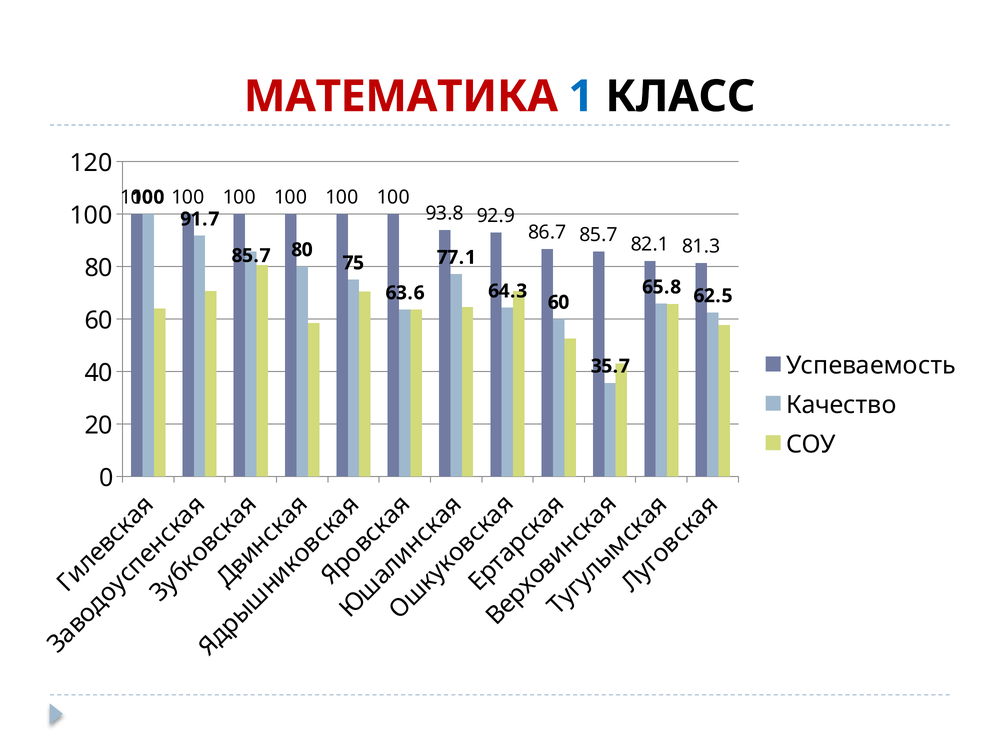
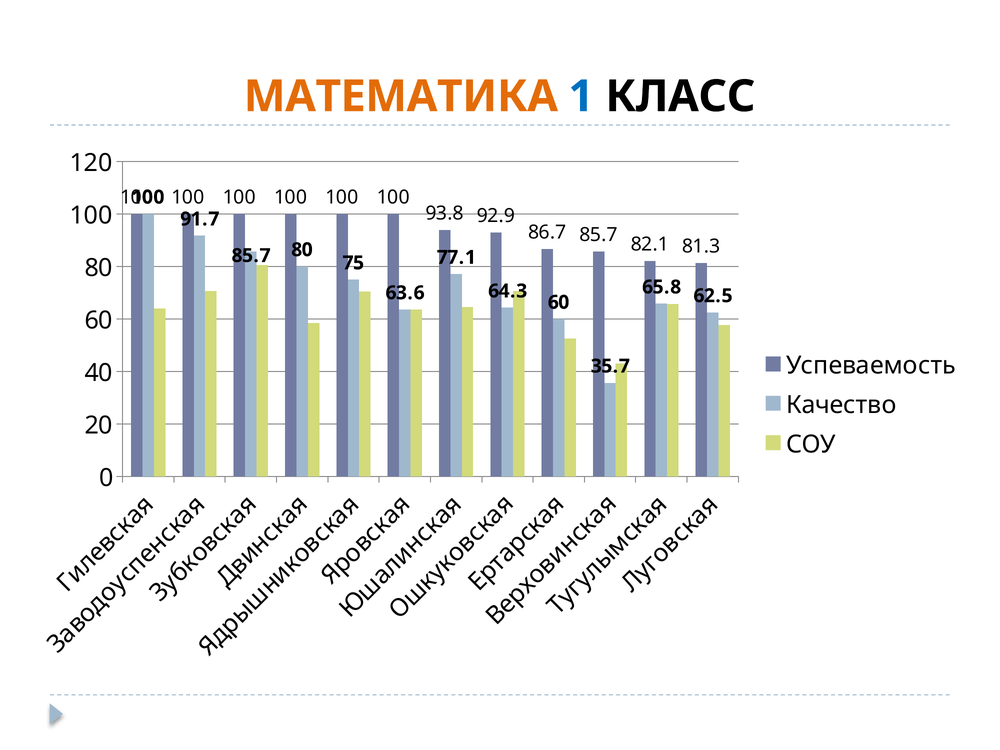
МАТЕМАТИКА colour: red -> orange (401, 96)
